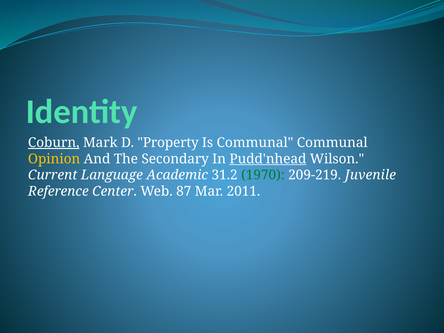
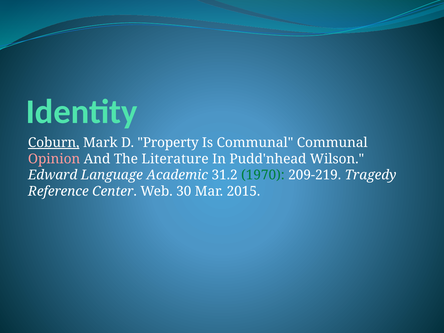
Opinion colour: yellow -> pink (54, 159)
Secondary: Secondary -> Literature (175, 159)
Pudd'nhead underline: present -> none (268, 159)
Current: Current -> Edward (53, 175)
Juvenile: Juvenile -> Tragedy (371, 175)
87: 87 -> 30 (184, 191)
2011: 2011 -> 2015 (243, 191)
